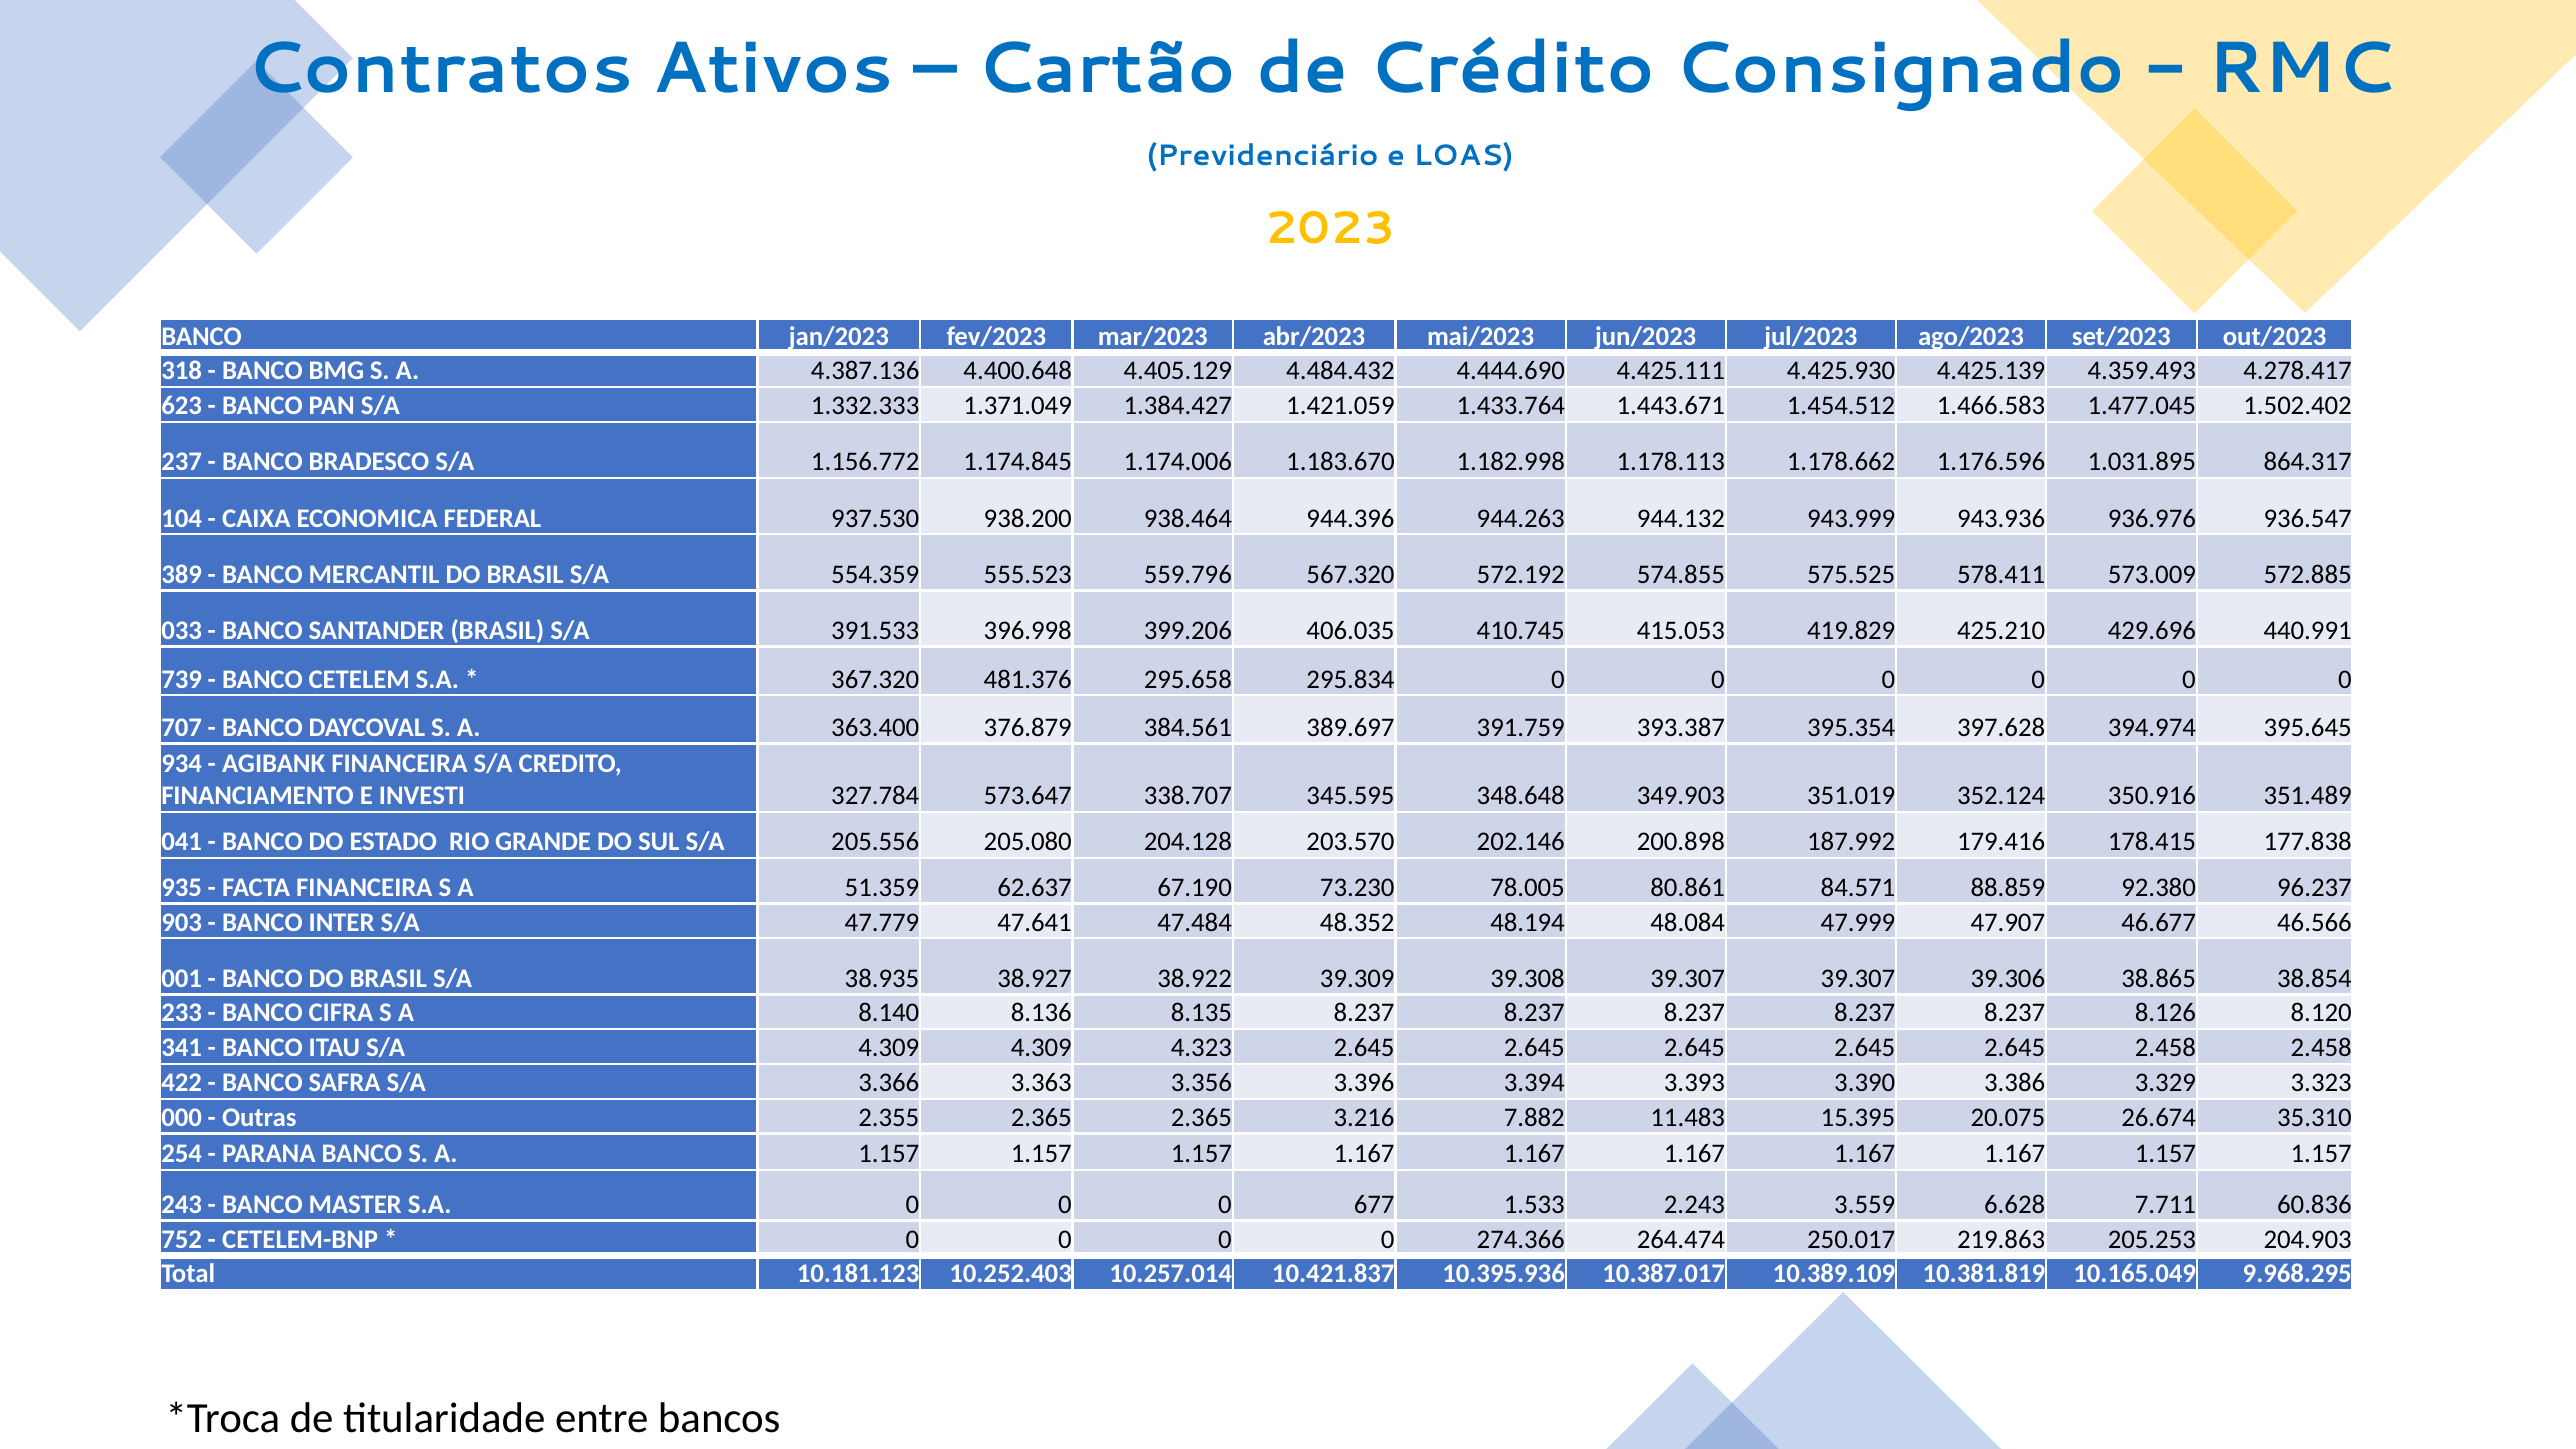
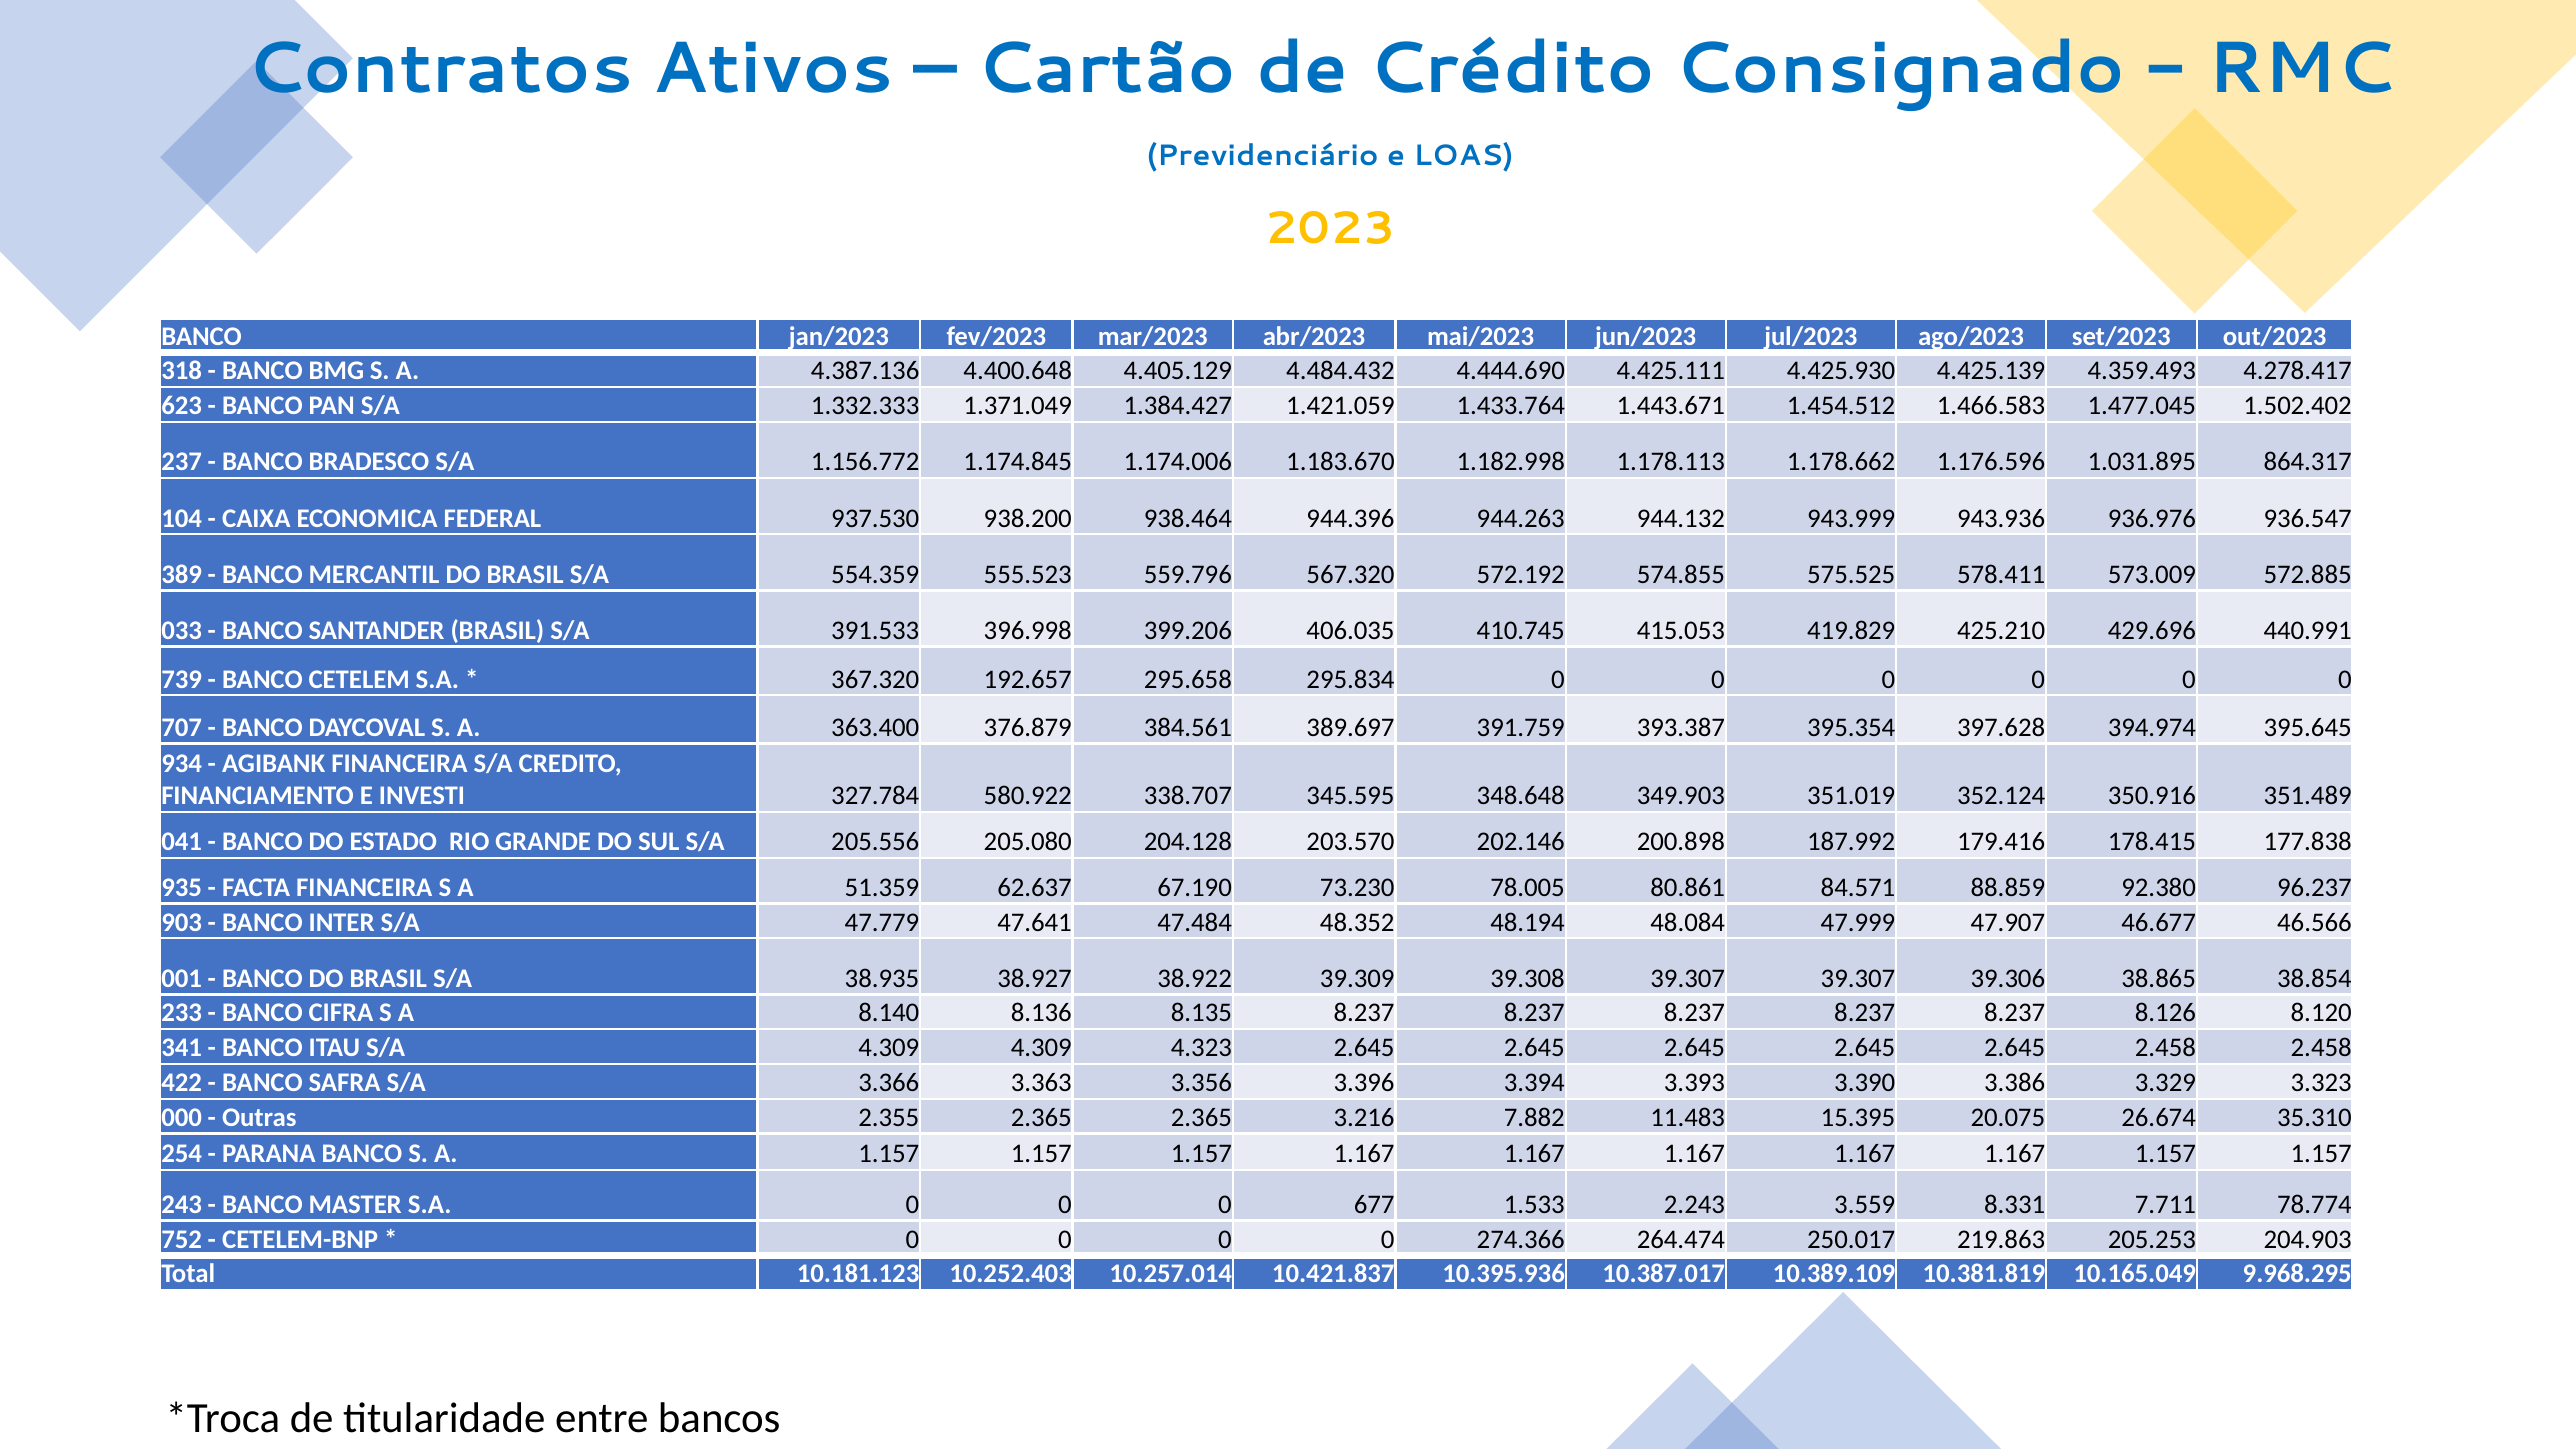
481.376: 481.376 -> 192.657 (1028, 679)
573.647: 573.647 -> 580.922 (1028, 796)
6.628: 6.628 -> 8.331 (2015, 1204)
60.836: 60.836 -> 78.774 (2314, 1204)
